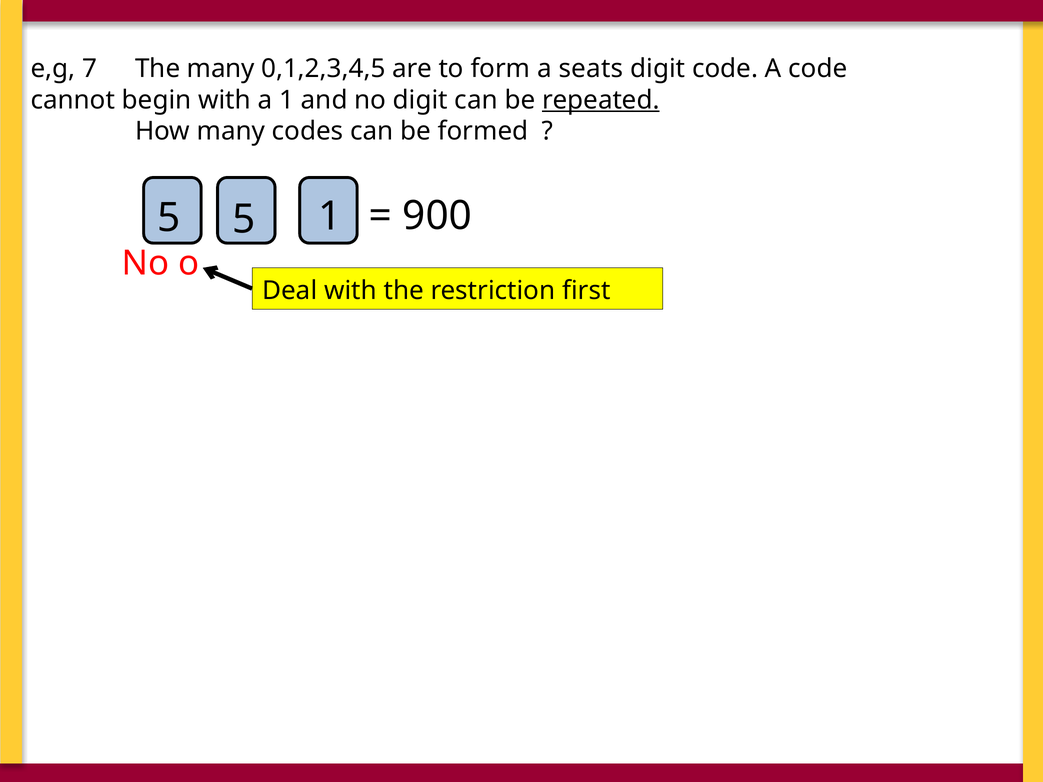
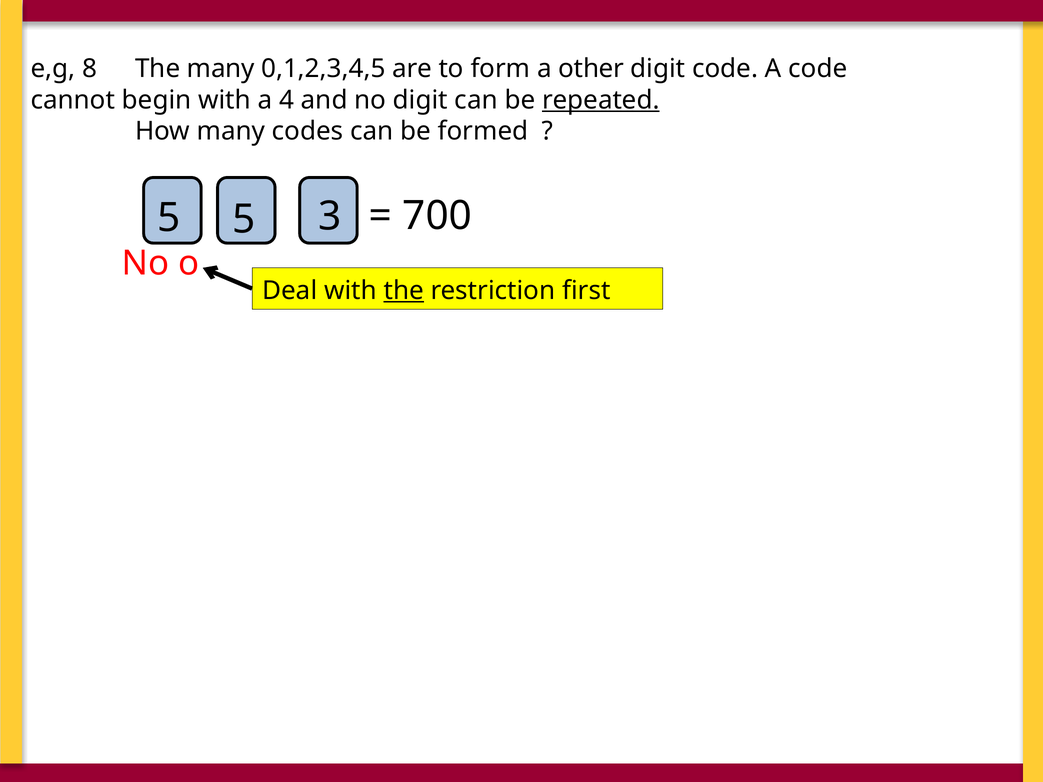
7: 7 -> 8 (90, 69)
seats: seats -> other (591, 69)
a 1: 1 -> 4 (287, 100)
5 1: 1 -> 3 (330, 216)
900: 900 -> 700 (437, 216)
the underline: none -> present (404, 290)
